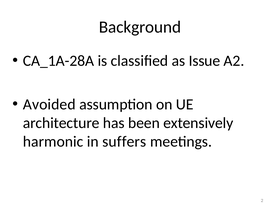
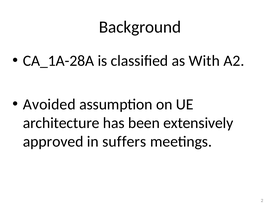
Issue: Issue -> With (204, 61)
harmonic: harmonic -> approved (53, 142)
